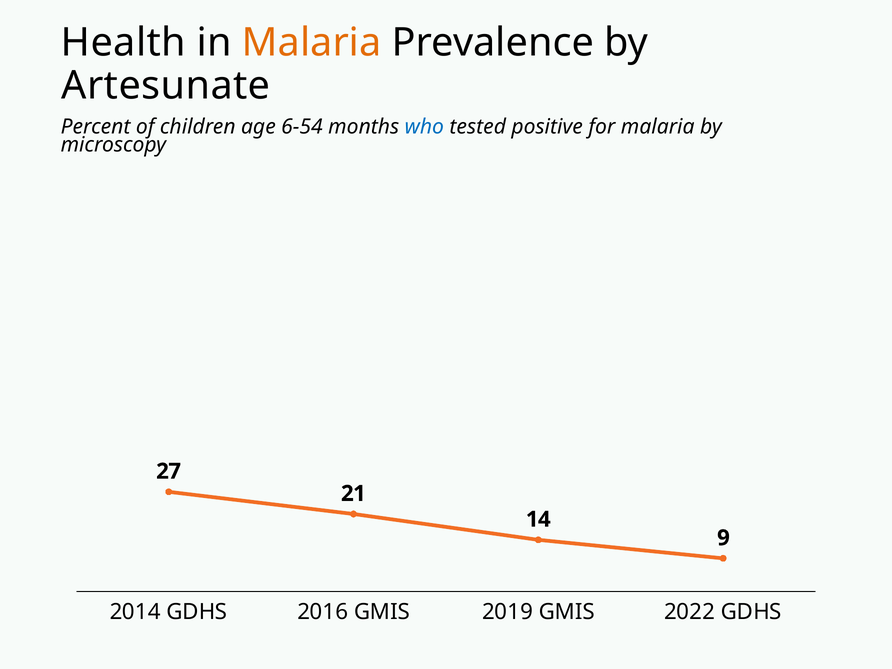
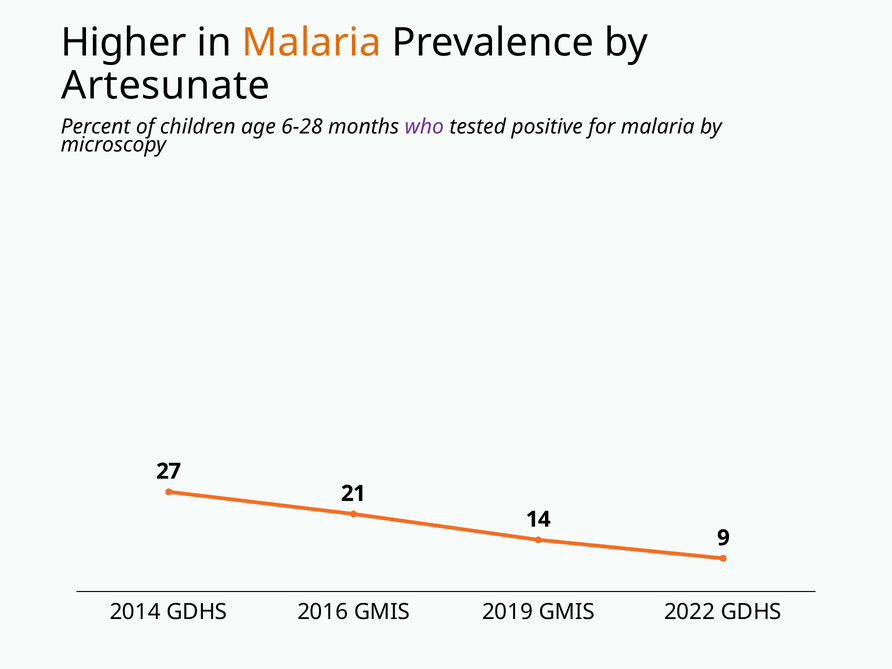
Health: Health -> Higher (124, 43)
6-54: 6-54 -> 6-28 (302, 127)
who colour: blue -> purple (424, 127)
